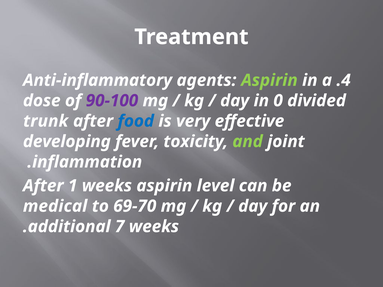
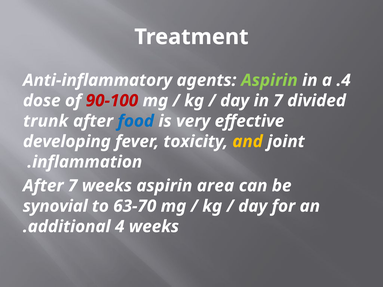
90-100 colour: purple -> red (112, 101)
in 0: 0 -> 7 (278, 101)
and colour: light green -> yellow (248, 142)
After 1: 1 -> 7 (73, 186)
level: level -> area (215, 186)
medical: medical -> synovial (55, 206)
69-70: 69-70 -> 63-70 (135, 206)
additional 7: 7 -> 4 (120, 227)
